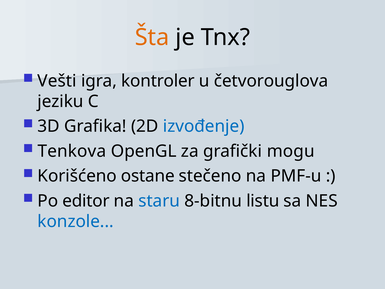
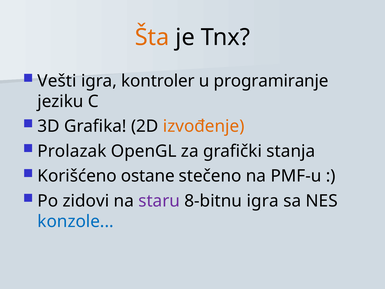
četvorouglova: četvorouglova -> programiranje (271, 81)
izvođenje colour: blue -> orange (204, 126)
Tenkova: Tenkova -> Prolazak (72, 151)
mogu: mogu -> stanja (291, 151)
editor: editor -> zidovi (86, 201)
staru colour: blue -> purple (159, 201)
8-bitnu listu: listu -> igra (263, 201)
